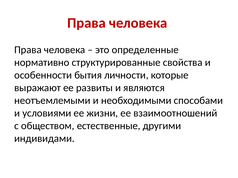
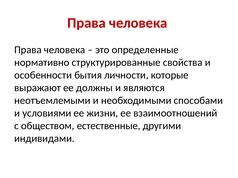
развиты: развиты -> должны (94, 88)
